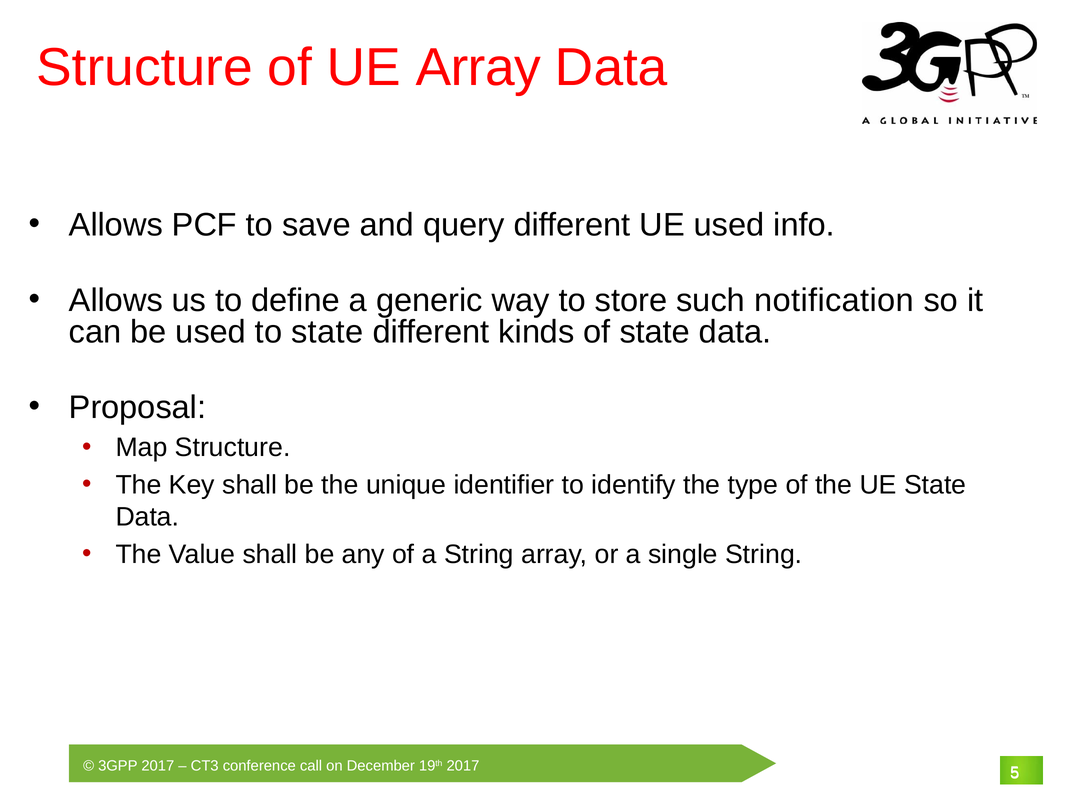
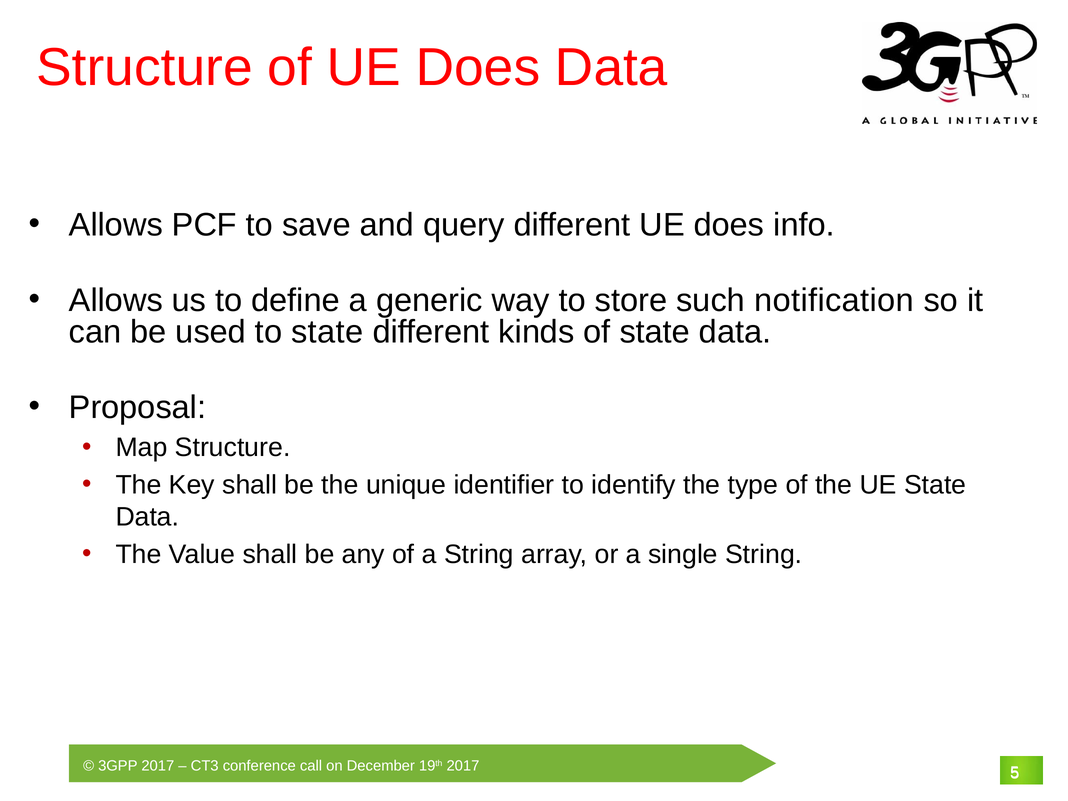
of UE Array: Array -> Does (478, 68)
different UE used: used -> does (729, 225)
